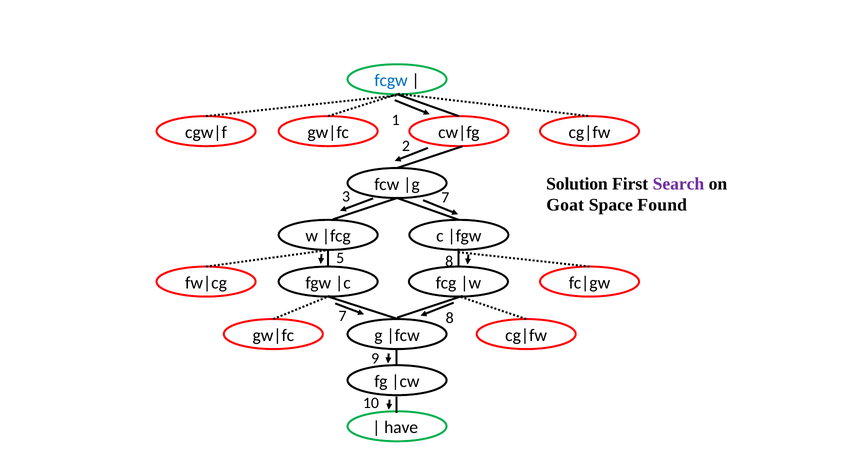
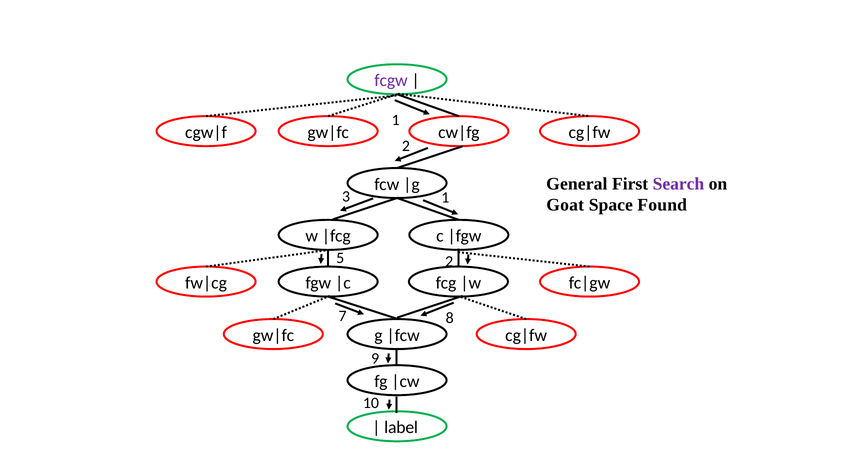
fcgw colour: blue -> purple (391, 80)
Solution: Solution -> General (577, 184)
3 7: 7 -> 1 (445, 197)
5 8: 8 -> 2 (449, 261)
have: have -> label (401, 427)
